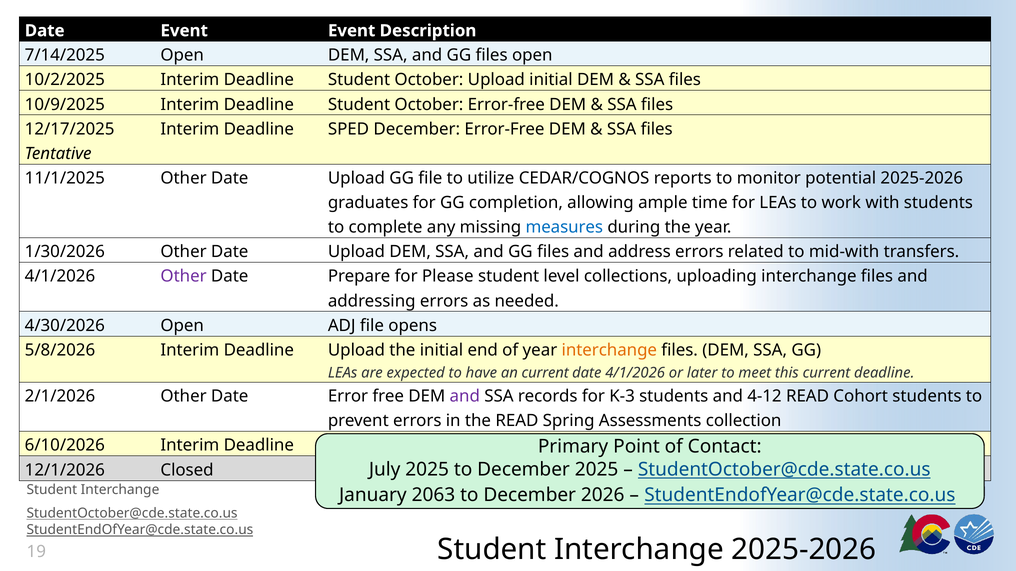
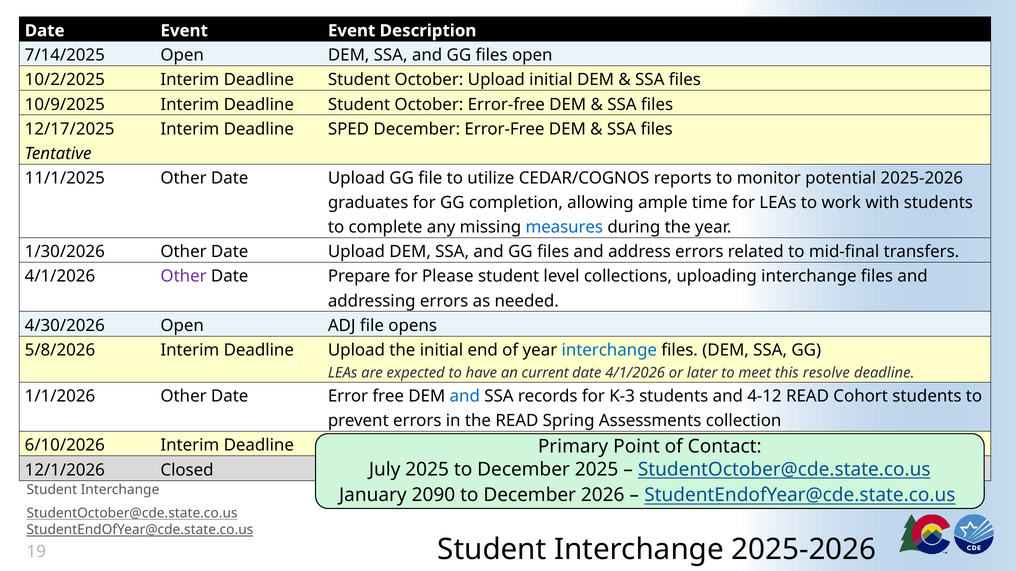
mid-with: mid-with -> mid-final (844, 252)
interchange colour: orange -> blue (609, 350)
this current: current -> resolve (826, 373)
2/1/2026: 2/1/2026 -> 1/1/2026 (60, 397)
and colour: purple -> blue (465, 397)
2063: 2063 -> 2090 (433, 496)
